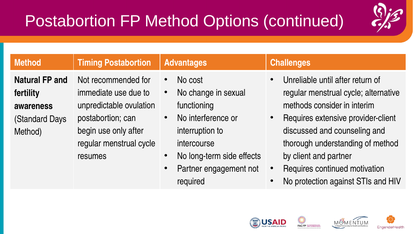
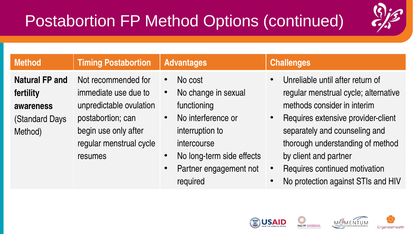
discussed: discussed -> separately (300, 131)
